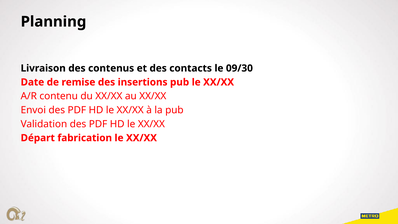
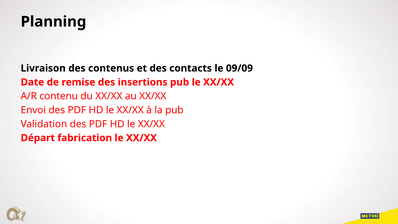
09/30: 09/30 -> 09/09 (239, 68)
